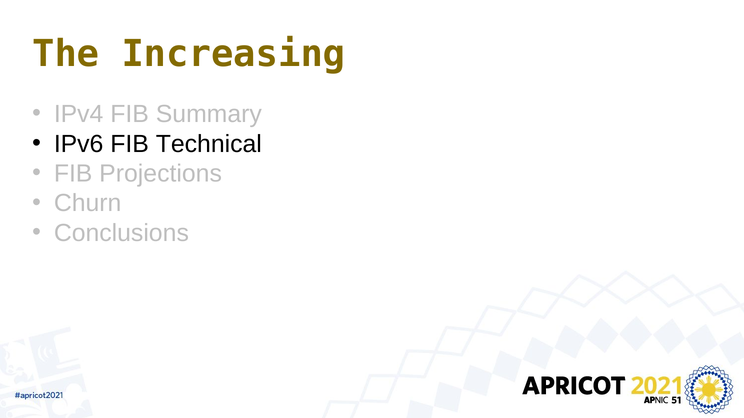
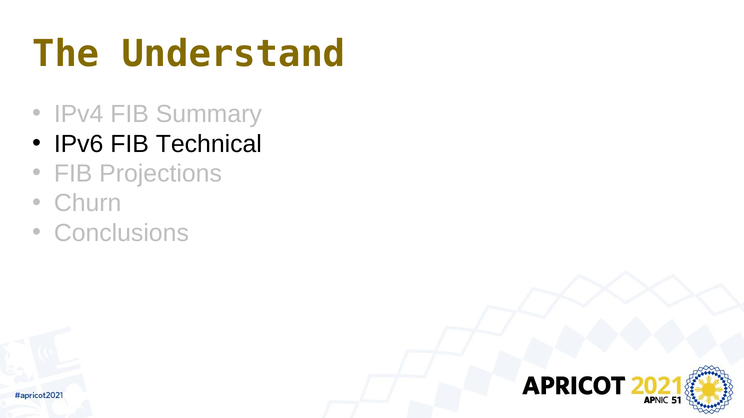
Increasing: Increasing -> Understand (233, 54)
